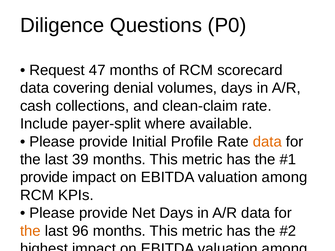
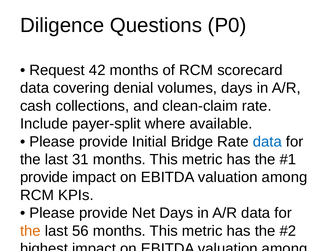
47: 47 -> 42 (97, 70)
Profile: Profile -> Bridge (192, 142)
data colour: orange -> blue (267, 142)
39: 39 -> 31 (80, 160)
96: 96 -> 56 (80, 231)
